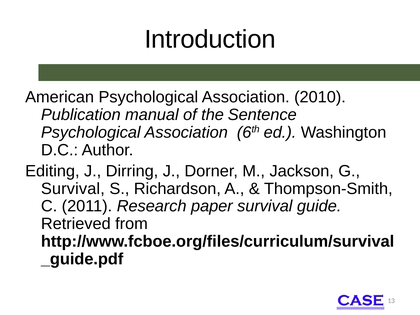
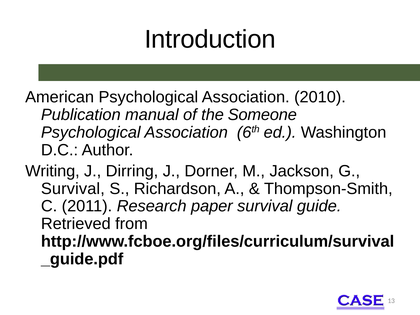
Sentence: Sentence -> Someone (262, 115)
Editing: Editing -> Writing (52, 171)
